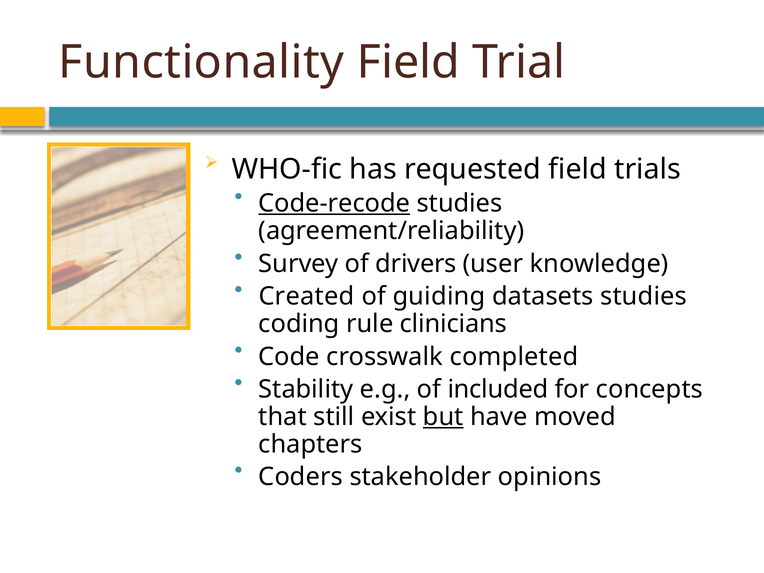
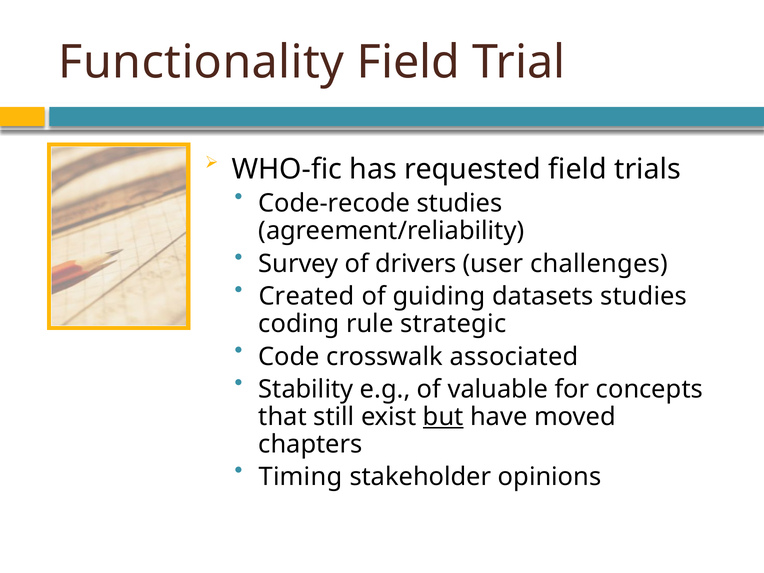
Code-recode underline: present -> none (334, 203)
knowledge: knowledge -> challenges (599, 264)
clinicians: clinicians -> strategic (453, 324)
completed: completed -> associated (514, 357)
included: included -> valuable (498, 389)
Coders: Coders -> Timing (301, 477)
